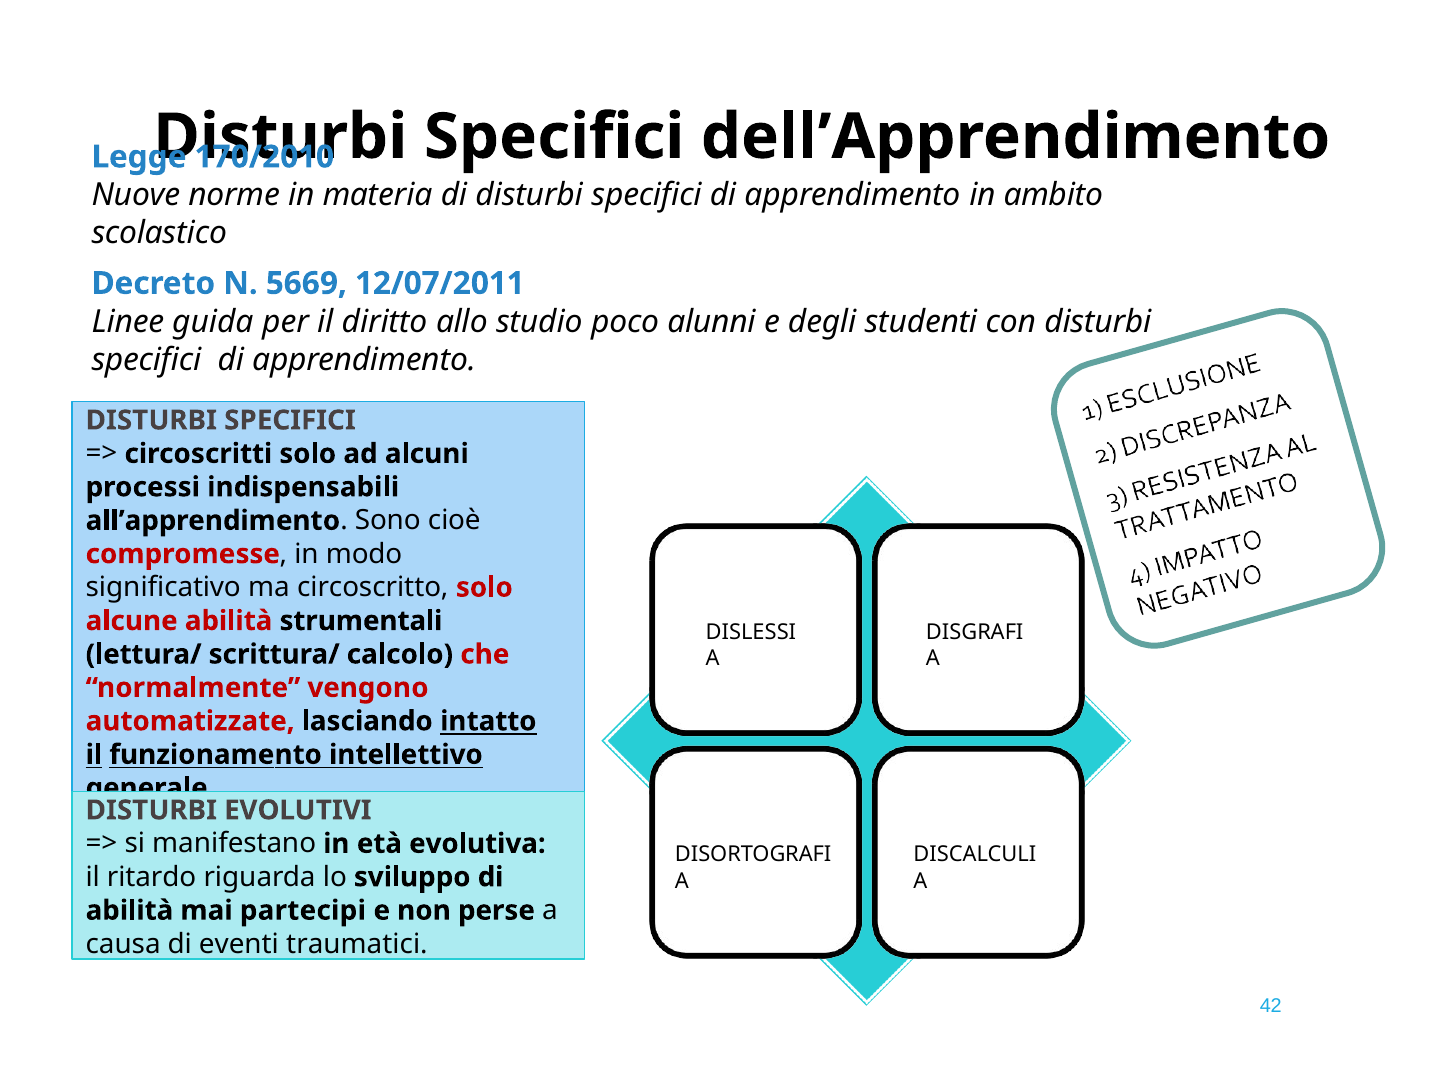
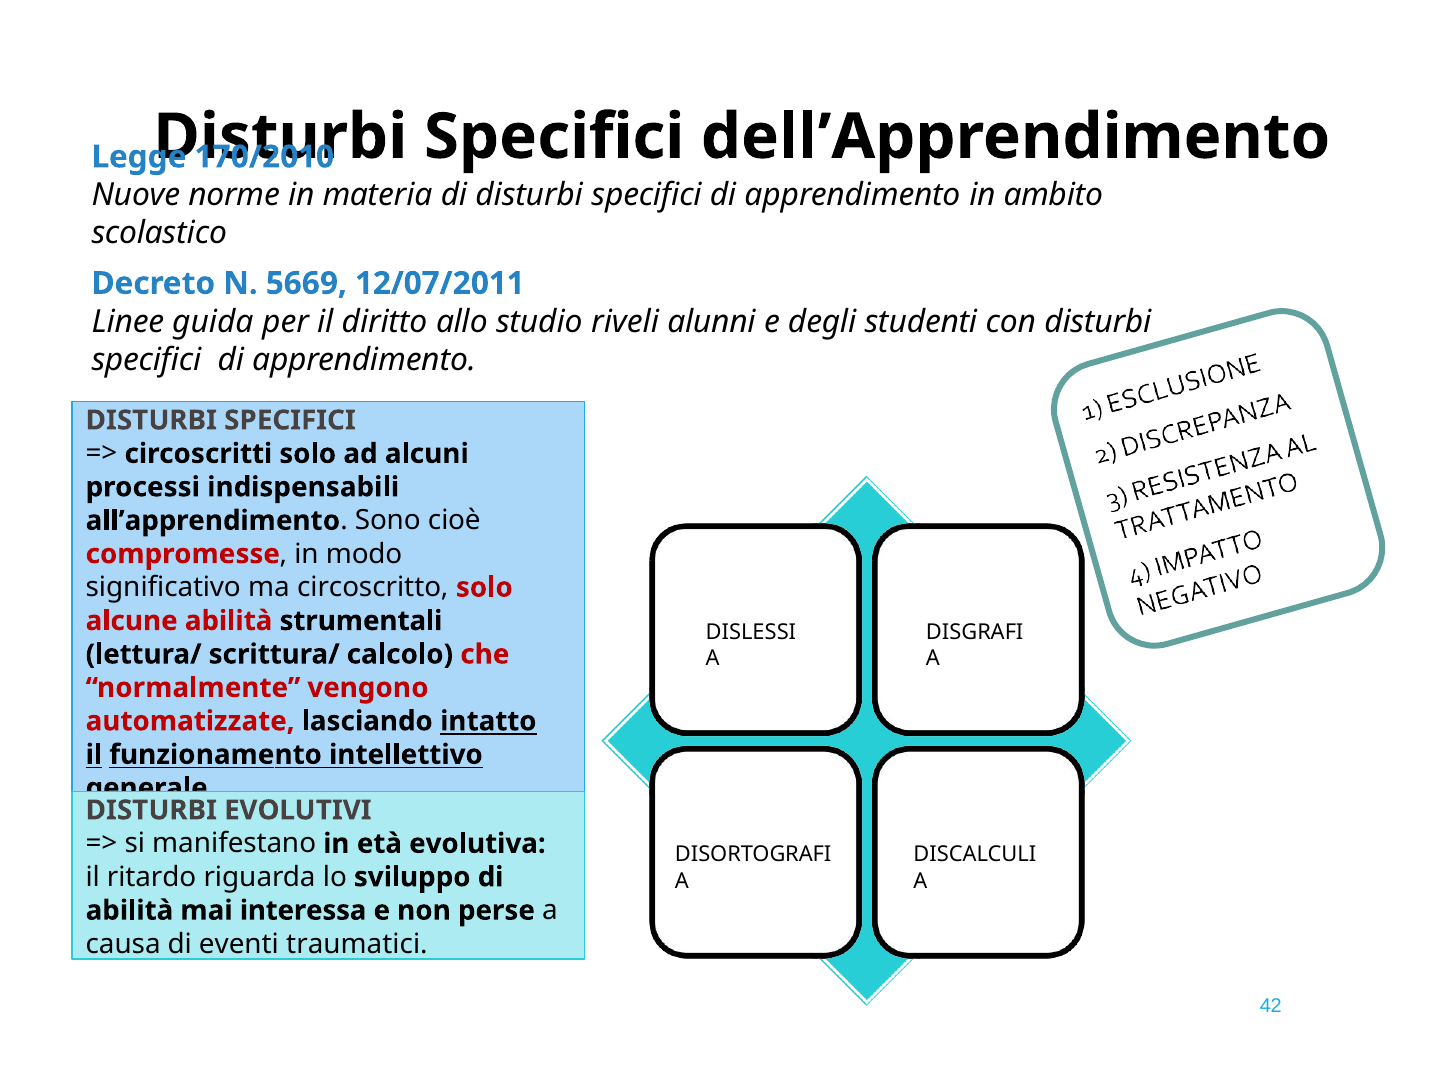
poco: poco -> riveli (625, 322)
partecipi: partecipi -> interessa (303, 911)
